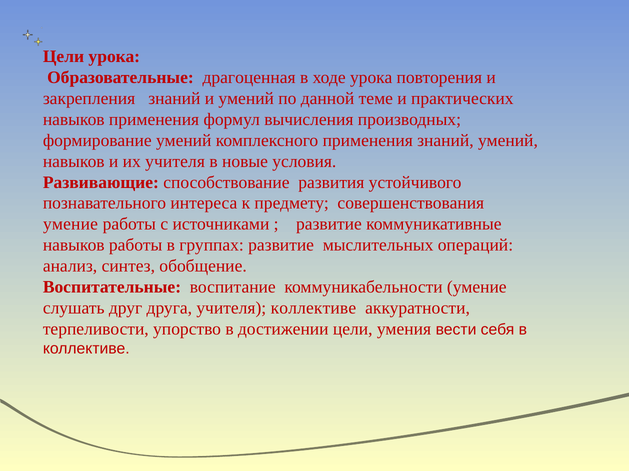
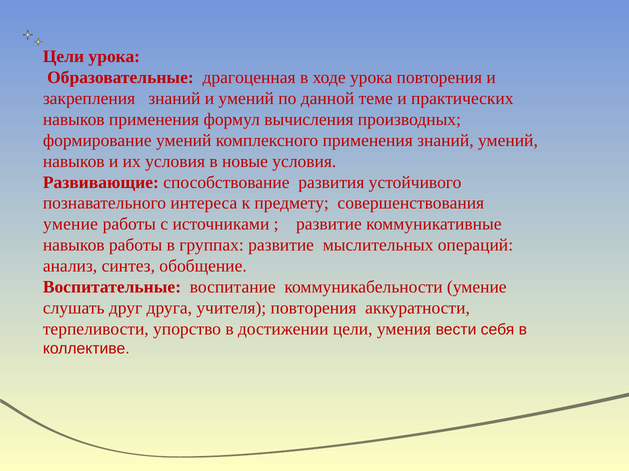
их учителя: учителя -> условия (175, 162)
учителя коллективе: коллективе -> повторения (314, 308)
